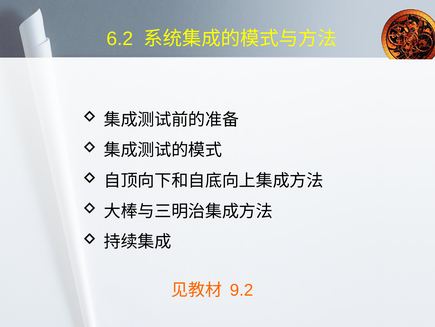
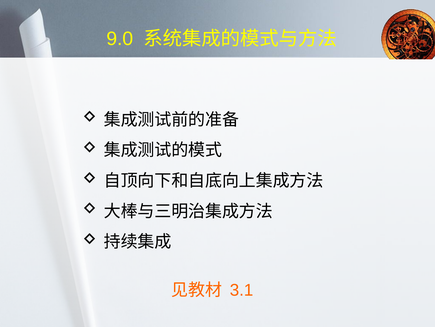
6.2: 6.2 -> 9.0 (120, 39)
9.2: 9.2 -> 3.1 (242, 290)
